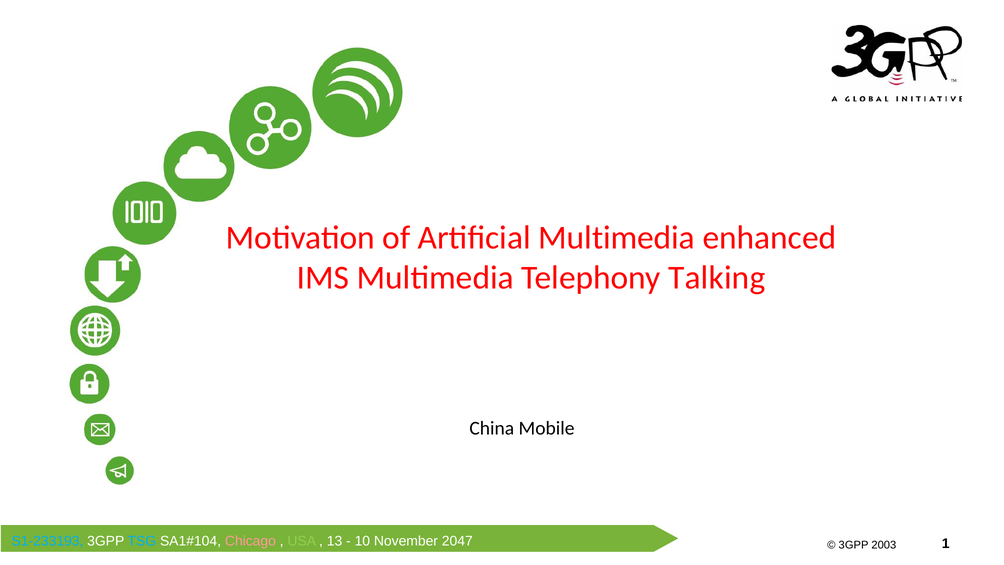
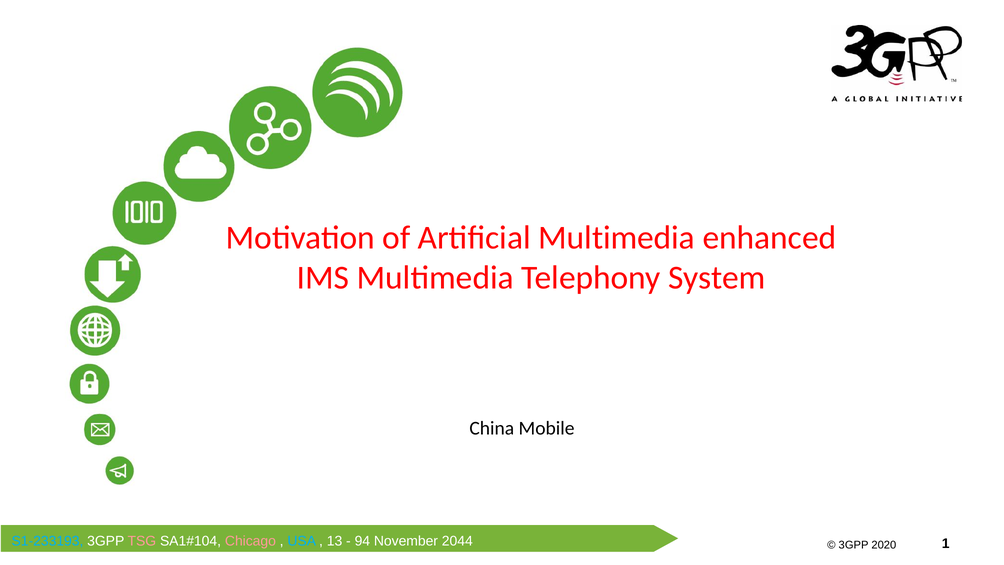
Talking: Talking -> System (717, 278)
TSG colour: light blue -> pink (142, 541)
USA colour: light green -> light blue (302, 541)
10: 10 -> 94 (362, 541)
2047: 2047 -> 2044 (457, 541)
2003: 2003 -> 2020 (884, 545)
